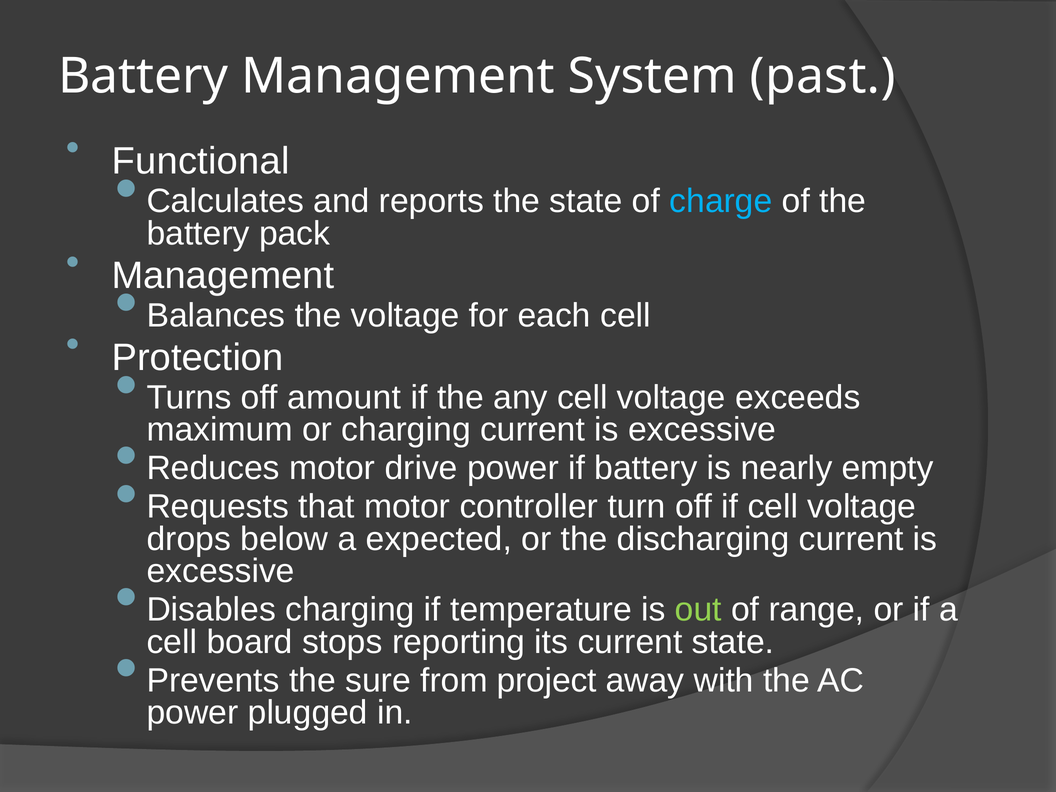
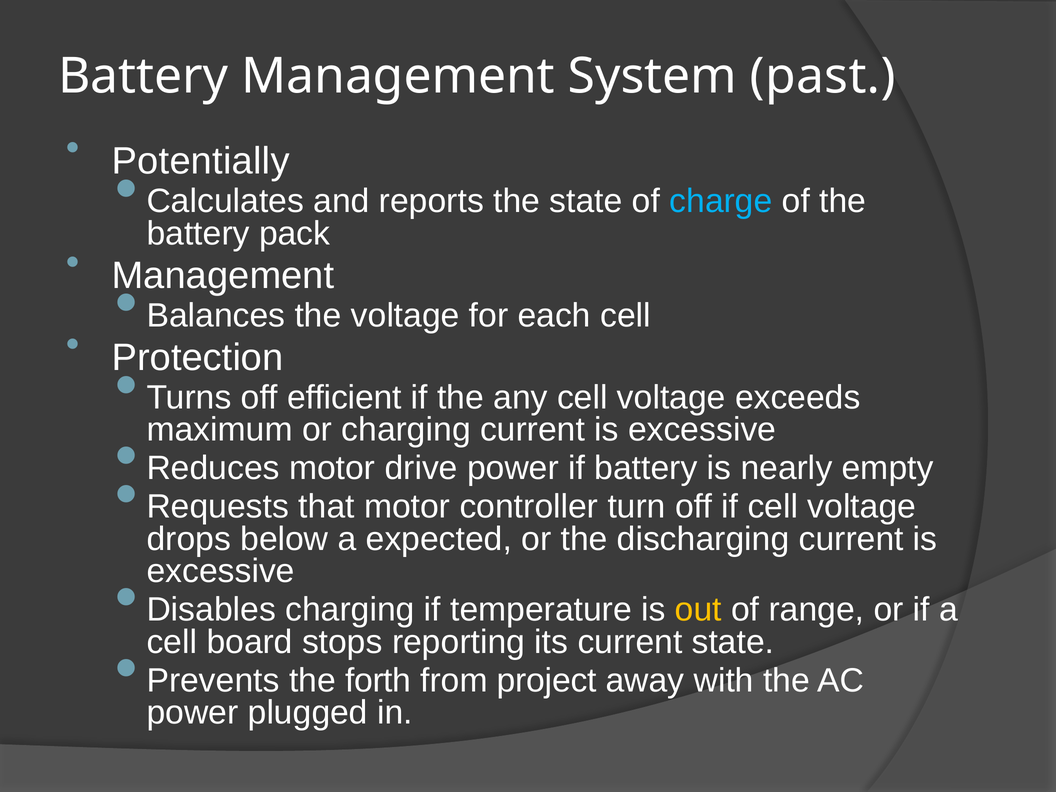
Functional: Functional -> Potentially (201, 161)
amount: amount -> efficient (344, 397)
out colour: light green -> yellow (698, 610)
sure: sure -> forth (378, 681)
